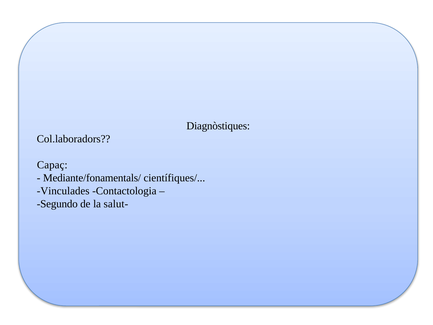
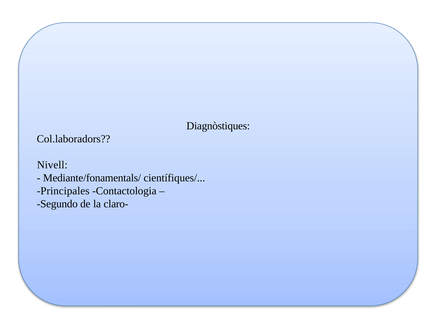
Capaç: Capaç -> Nivell (52, 165)
Vinculades: Vinculades -> Principales (63, 191)
salut-: salut- -> claro- (116, 204)
